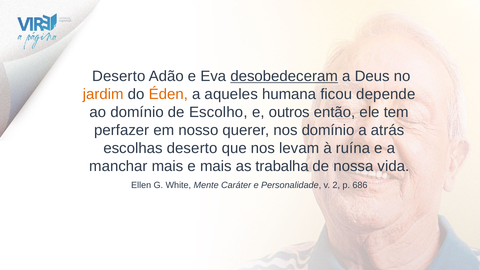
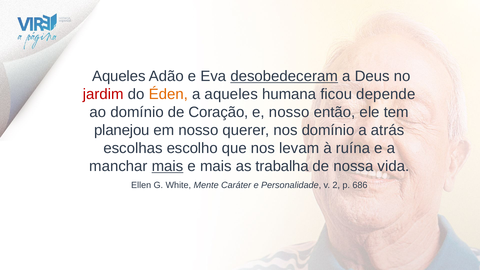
Deserto: Deserto -> Aqueles (119, 76)
jardim colour: orange -> red (103, 94)
Escolho: Escolho -> Coração (218, 112)
e outros: outros -> nosso (289, 112)
perfazer: perfazer -> planejou (122, 130)
escolhas deserto: deserto -> escolho (192, 148)
mais underline: none -> present (168, 166)
